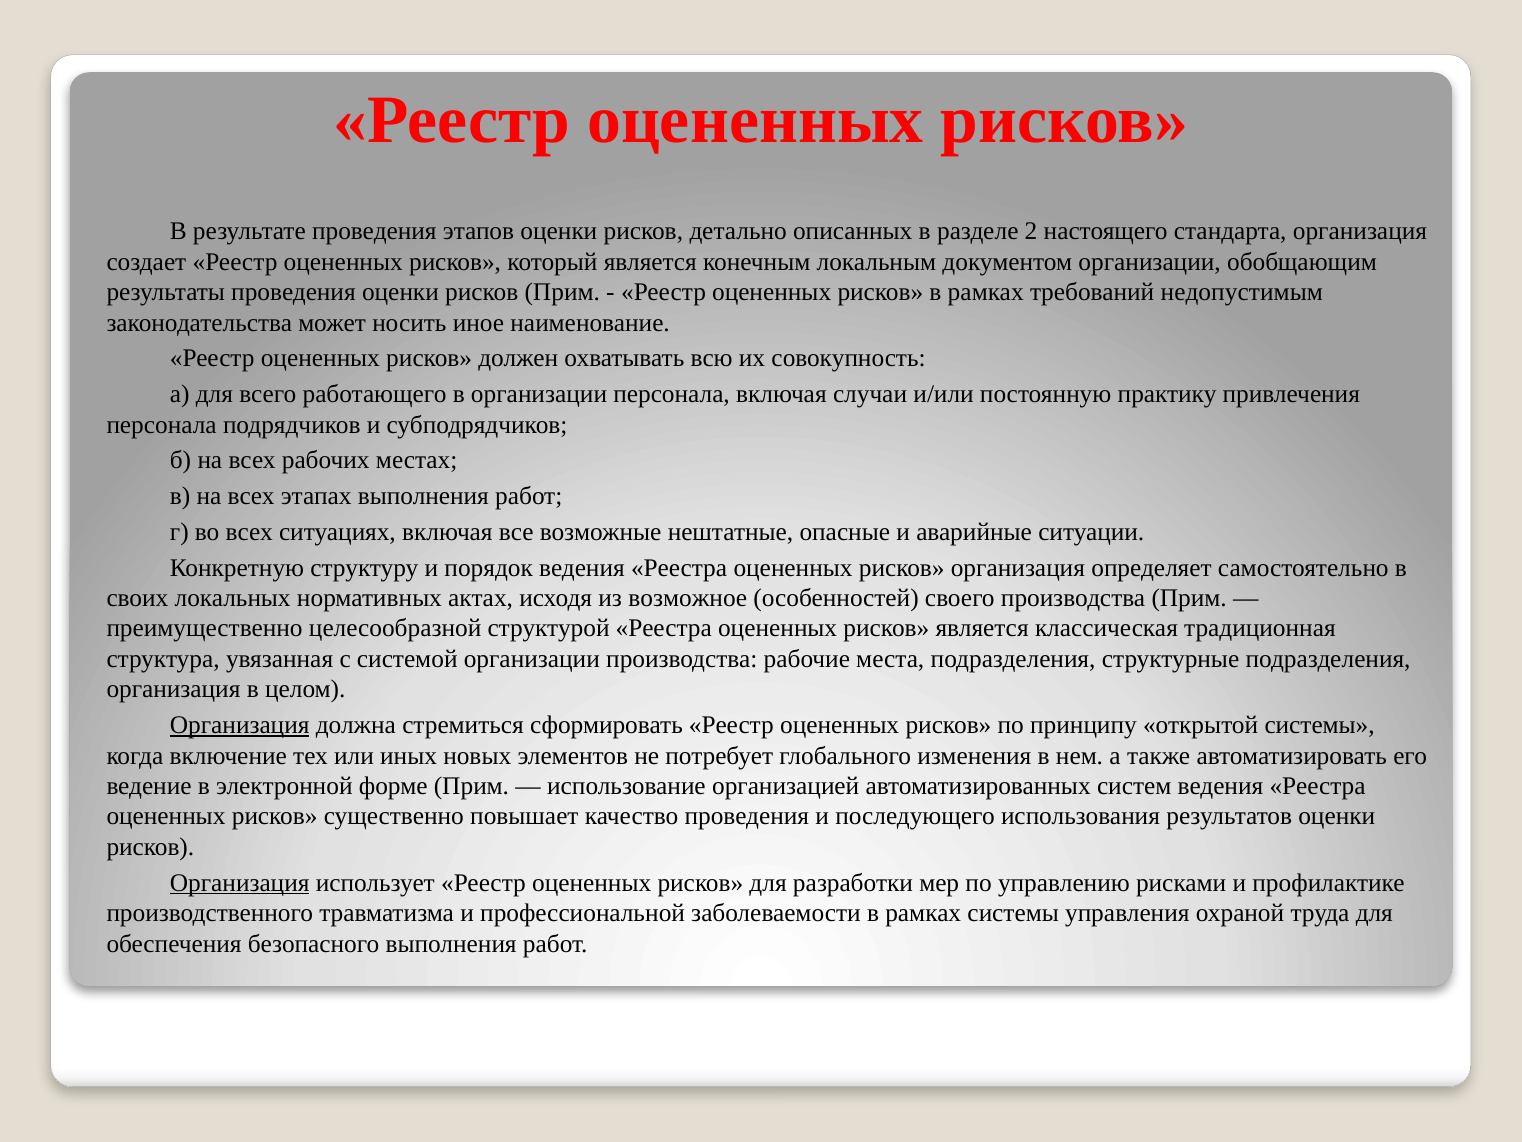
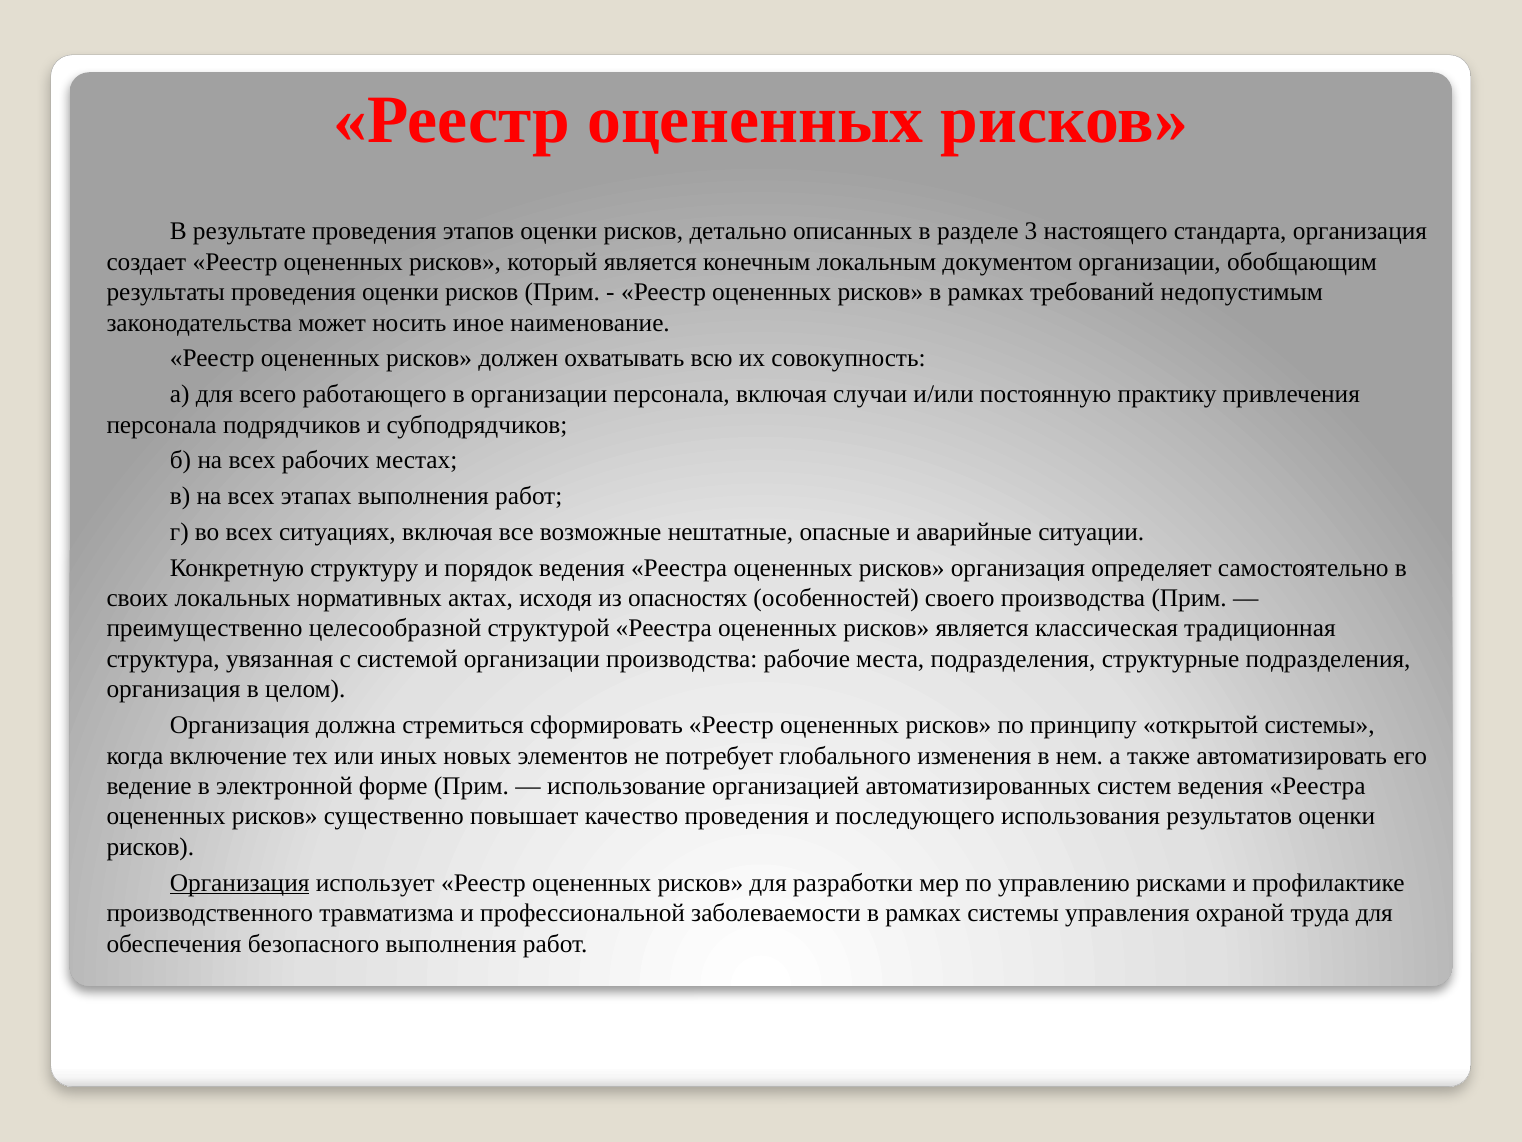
2: 2 -> 3 (1031, 231)
возможное: возможное -> опасностях (688, 598)
Организация underline: present -> none (240, 725)
